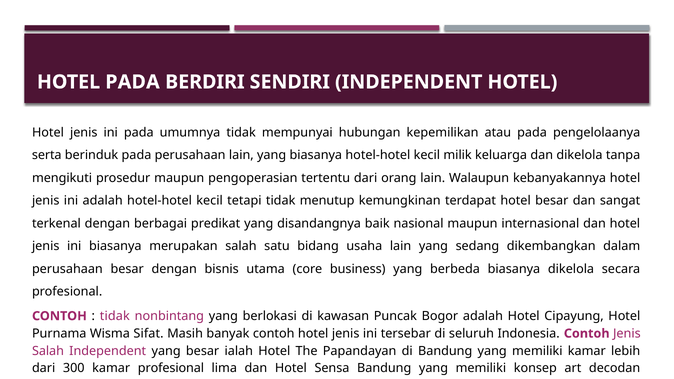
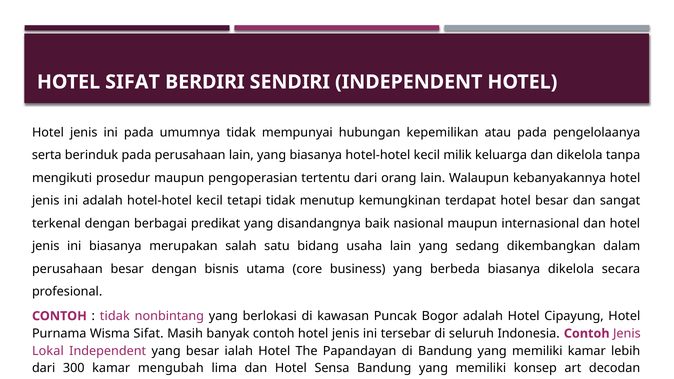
HOTEL PADA: PADA -> SIFAT (133, 82)
Salah: Salah -> Lokal (48, 351)
kamar profesional: profesional -> mengubah (171, 368)
